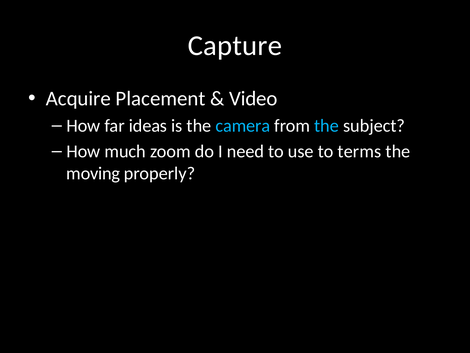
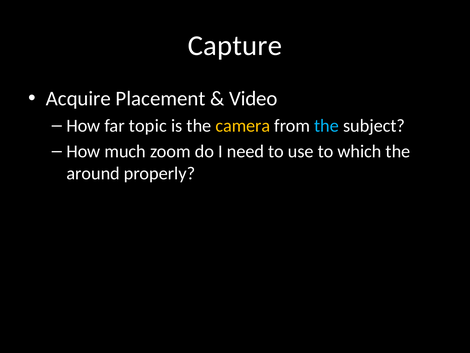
ideas: ideas -> topic (148, 126)
camera colour: light blue -> yellow (243, 126)
terms: terms -> which (360, 151)
moving: moving -> around (93, 173)
